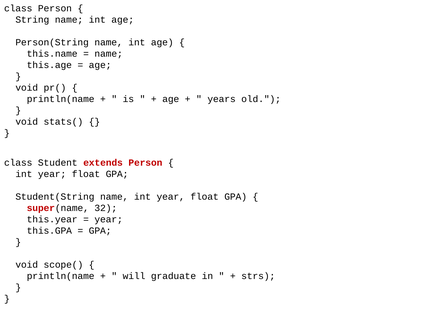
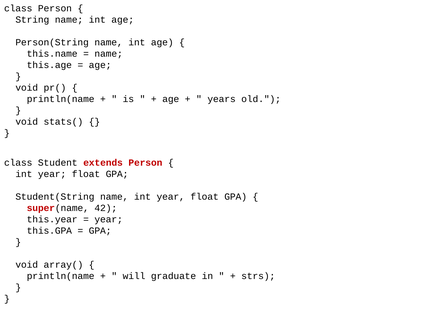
32: 32 -> 42 (106, 208)
scope(: scope( -> array( (63, 265)
